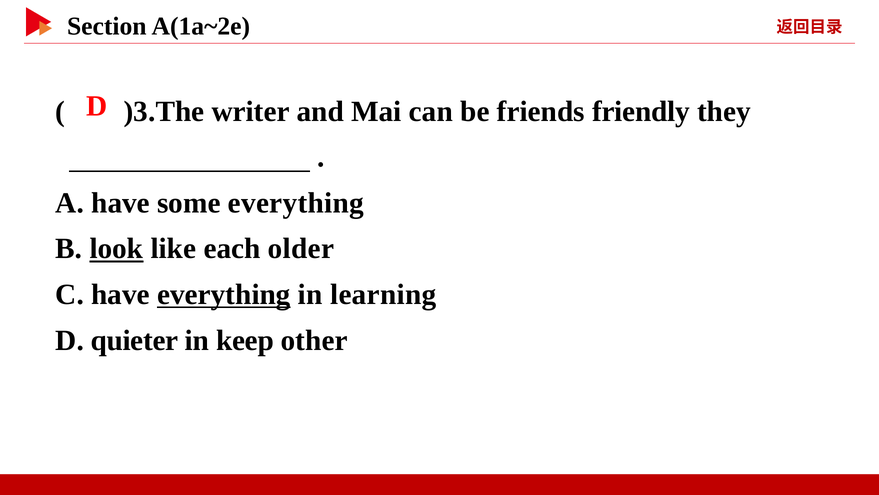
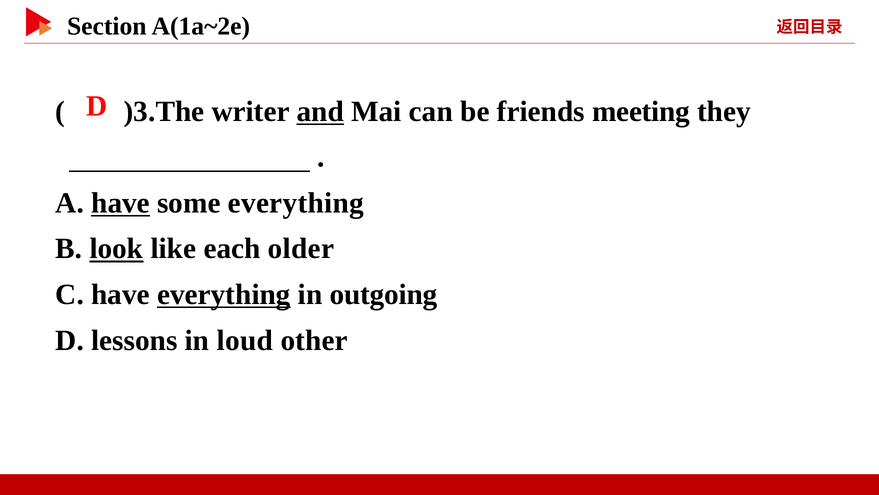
and underline: none -> present (320, 111)
friendly: friendly -> meeting (641, 111)
have underline: none -> present (120, 203)
learning: learning -> outgoing (384, 294)
quieter: quieter -> lessons (134, 340)
keep: keep -> loud (245, 340)
